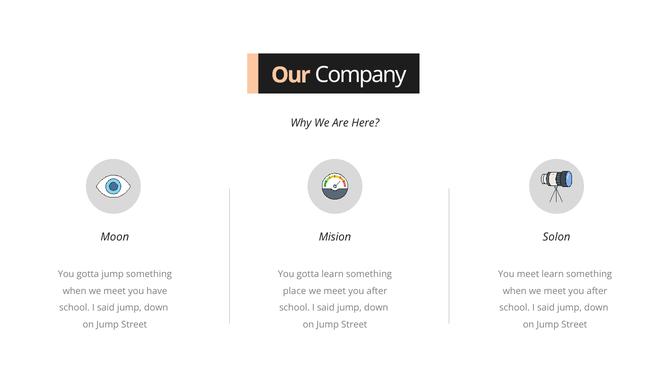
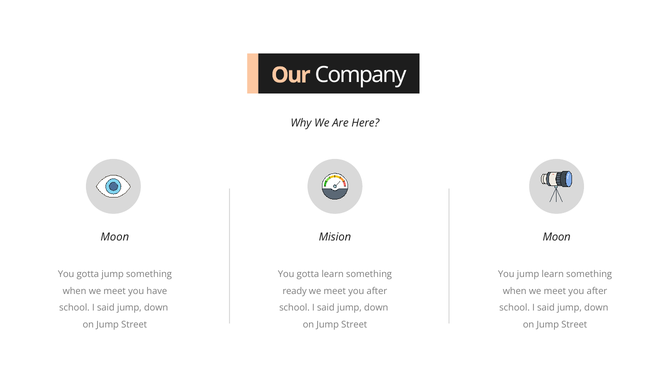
Mision Solon: Solon -> Moon (557, 237)
You meet: meet -> jump (528, 274)
place: place -> ready (295, 291)
